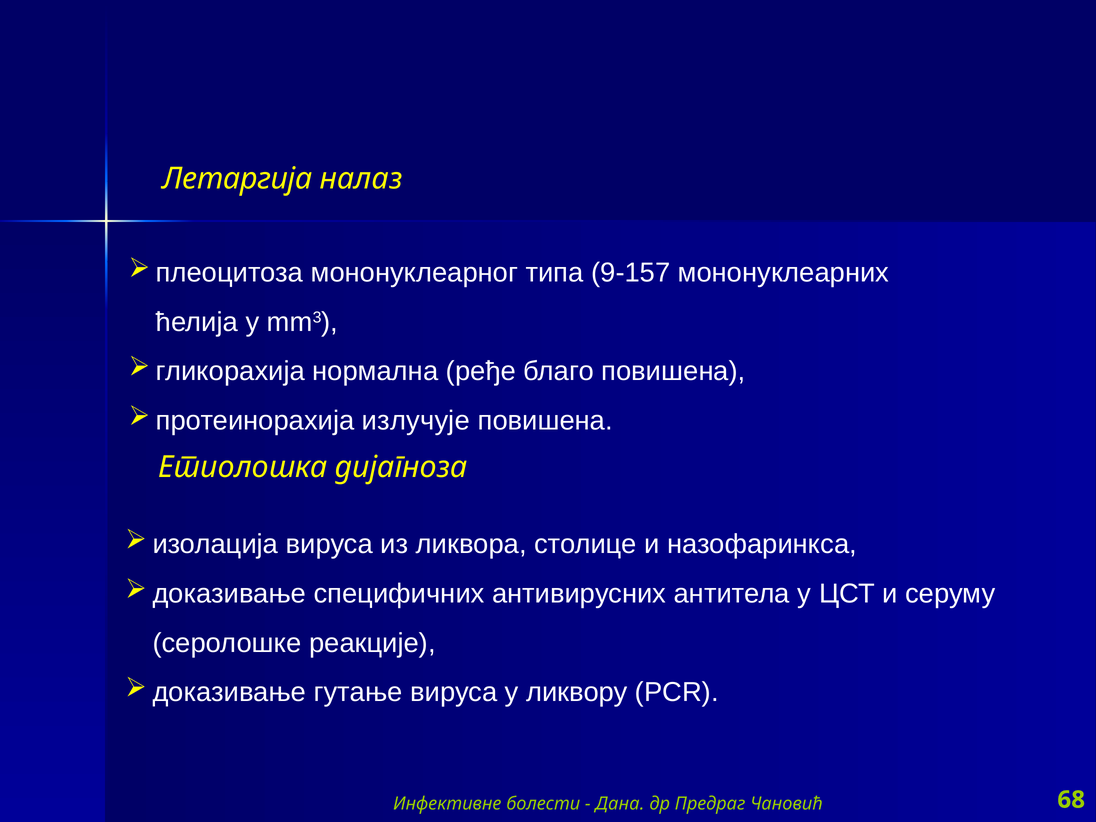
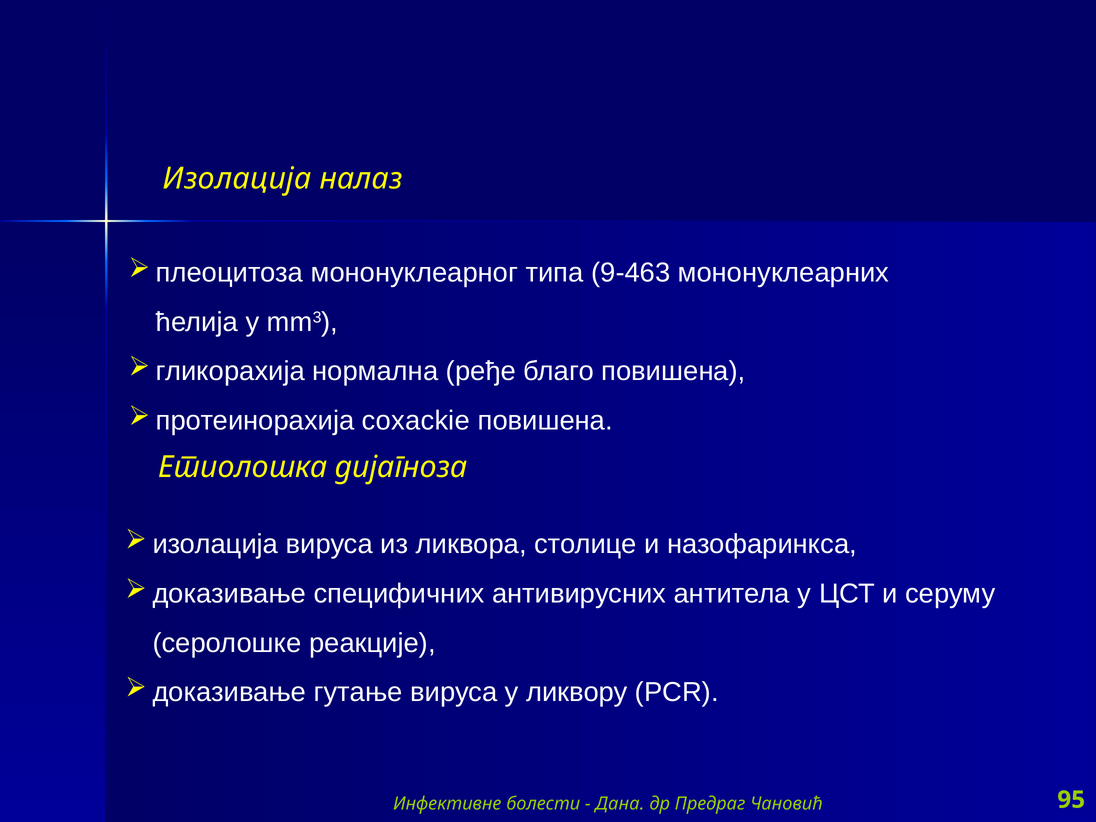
Летаргија: Летаргија -> Изолација (237, 179)
9-157: 9-157 -> 9-463 (631, 273)
излучује: излучује -> coxackie (416, 421)
68: 68 -> 95 (1071, 800)
